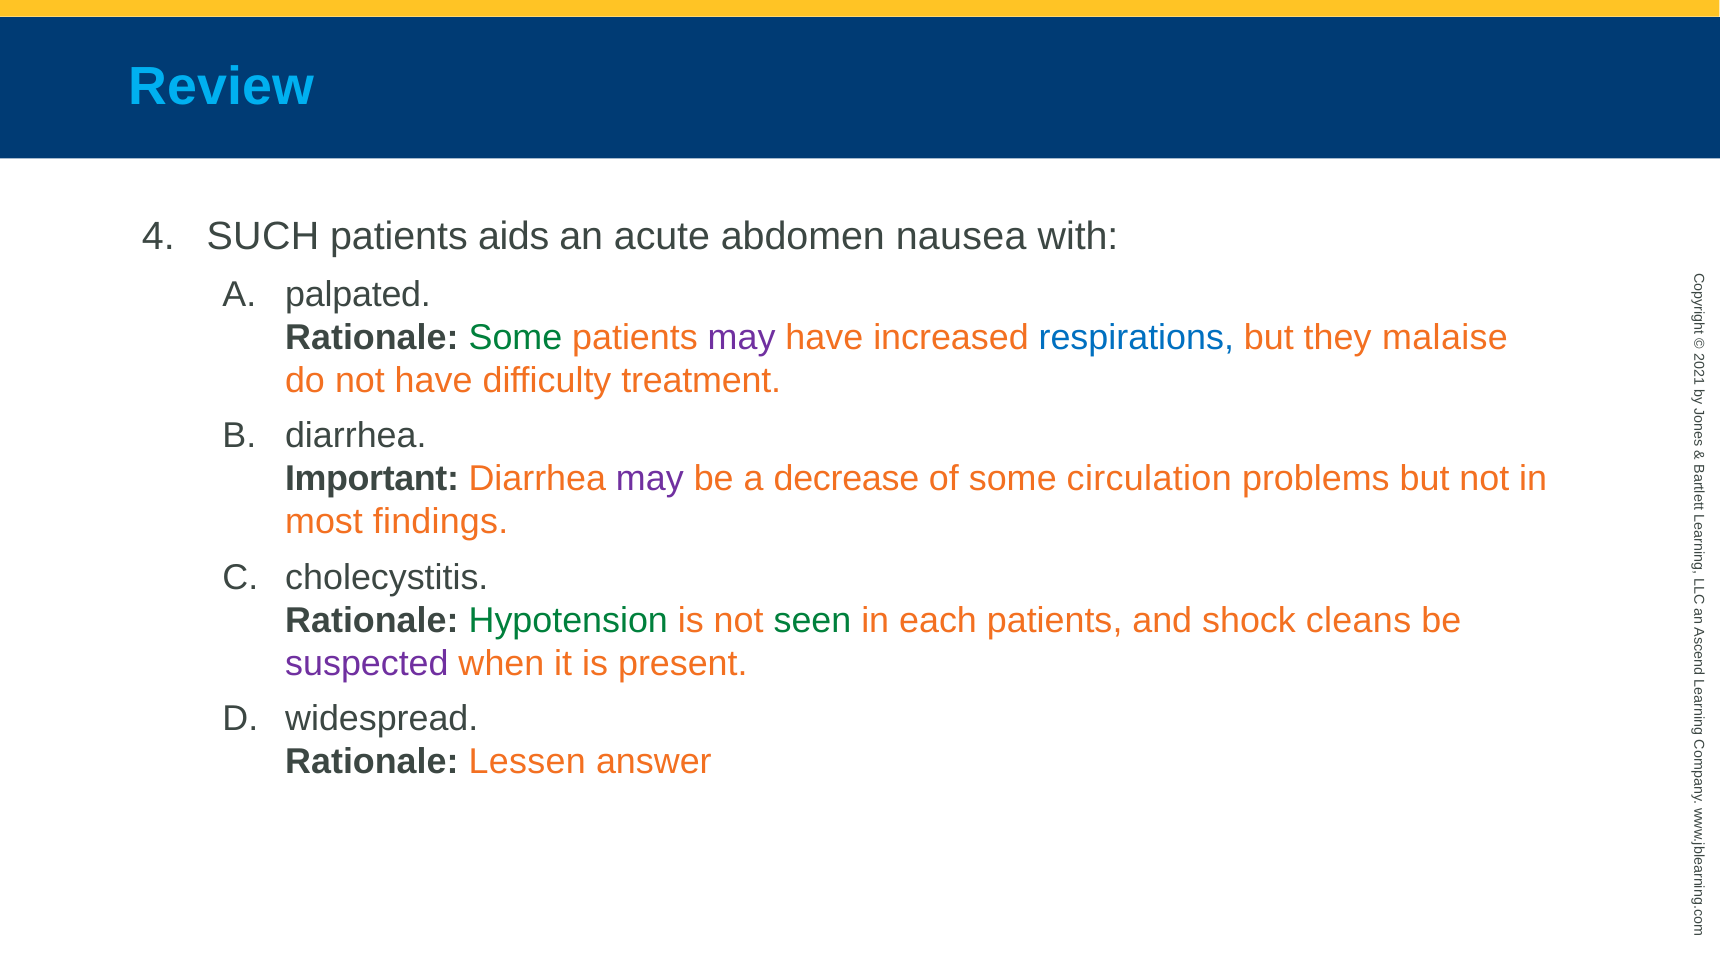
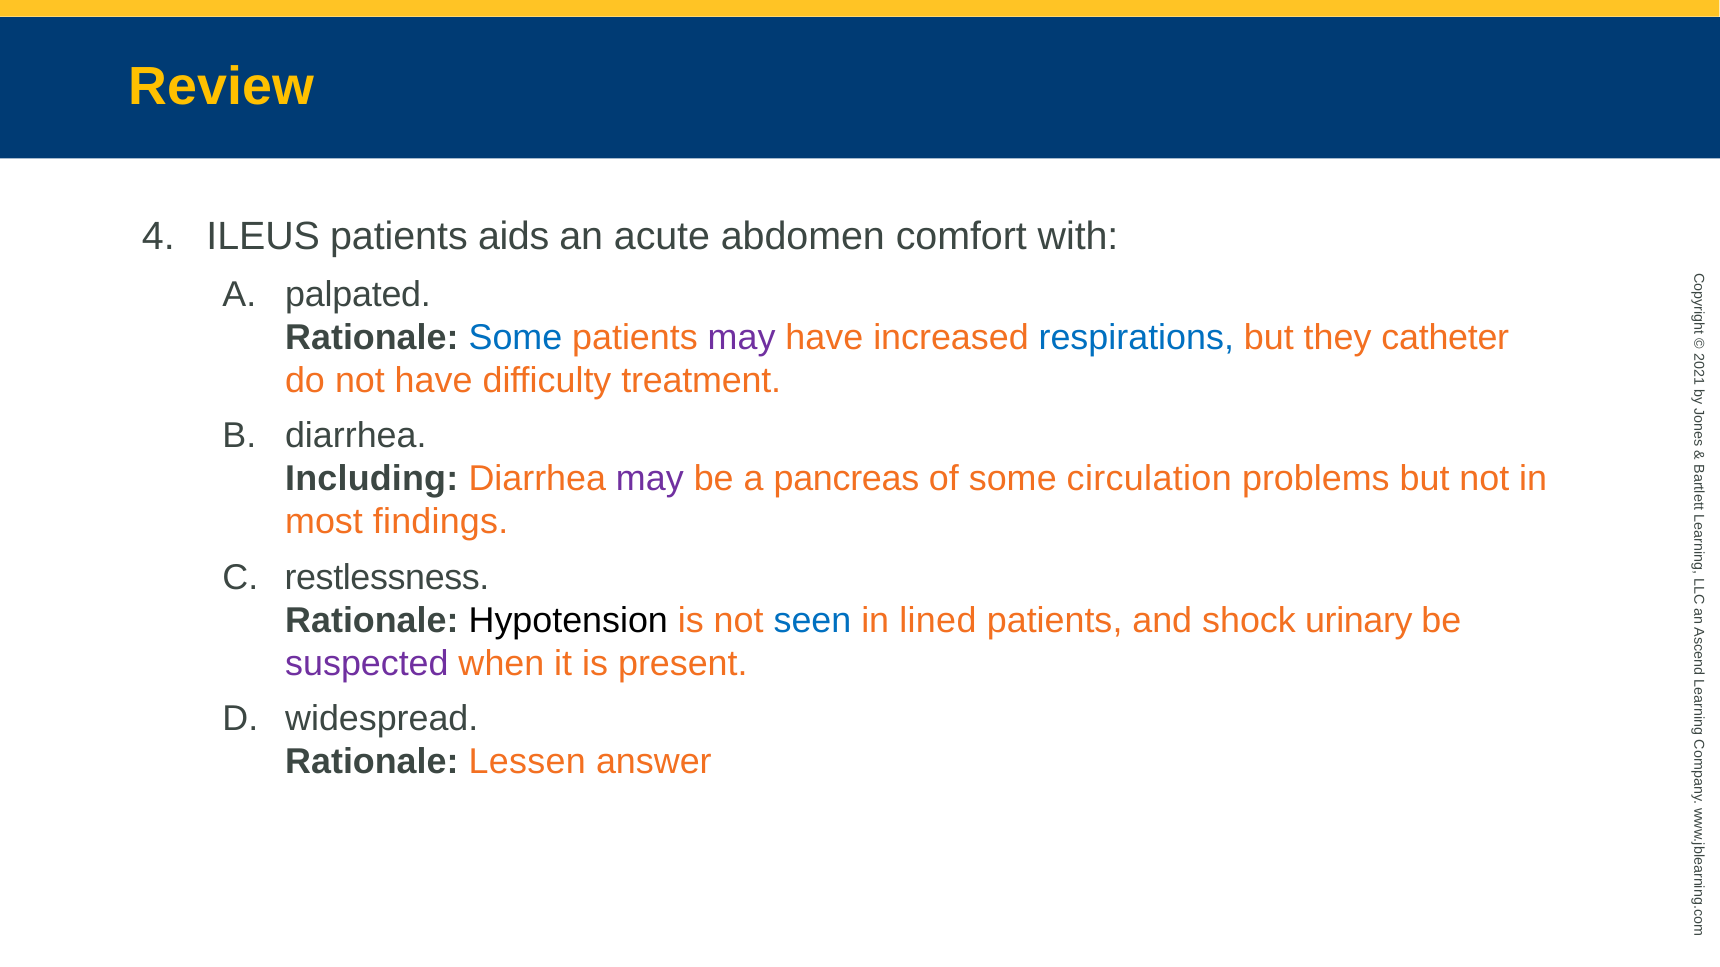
Review colour: light blue -> yellow (222, 86)
SUCH: SUCH -> ILEUS (263, 237)
nausea: nausea -> comfort (961, 237)
Some colour: green -> blue (515, 338)
malaise: malaise -> catheter (1445, 338)
Important: Important -> Including (372, 479)
decrease: decrease -> pancreas (846, 479)
cholecystitis: cholecystitis -> restlessness (387, 578)
Hypotension colour: green -> black (568, 621)
seen colour: green -> blue (812, 621)
each: each -> lined (938, 621)
cleans: cleans -> urinary (1359, 621)
